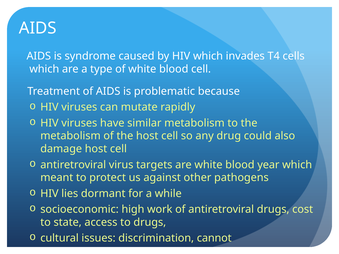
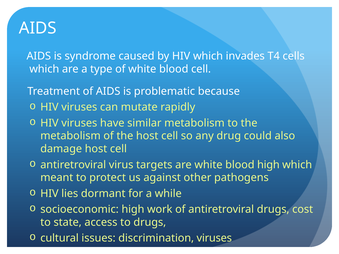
blood year: year -> high (268, 165)
discrimination cannot: cannot -> viruses (214, 238)
